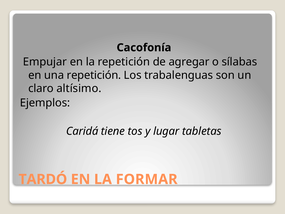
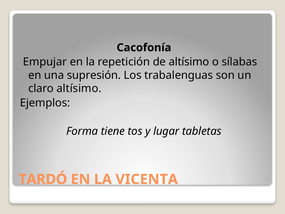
de agregar: agregar -> altísimo (189, 62)
una repetición: repetición -> supresión (94, 75)
Caridá: Caridá -> Forma (82, 131)
FORMAR: FORMAR -> VICENTA (147, 179)
